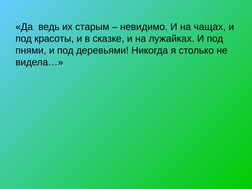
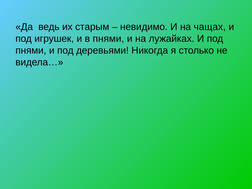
красоты: красоты -> игрушек (54, 39)
в сказке: сказке -> пнями (108, 39)
